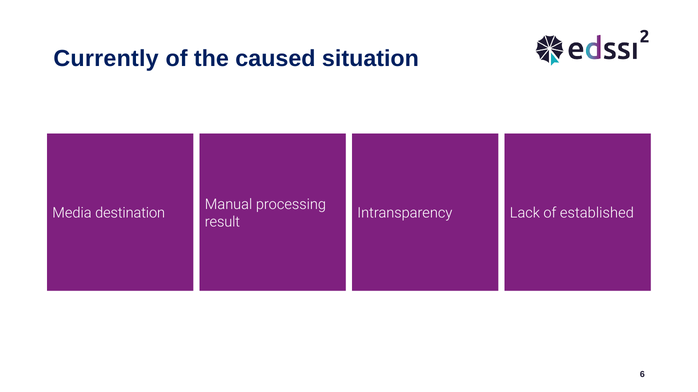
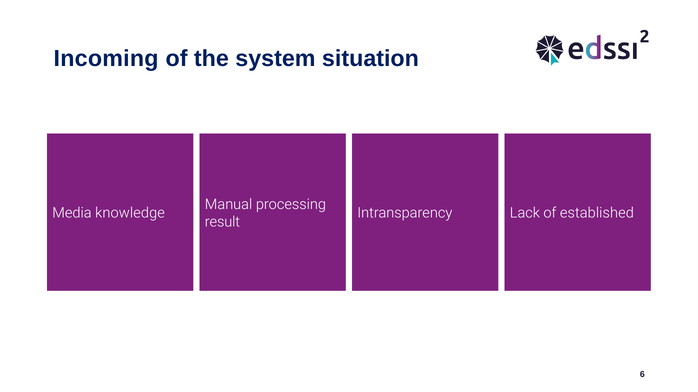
Currently: Currently -> Incoming (106, 59)
caused: caused -> system (275, 59)
destination: destination -> knowledge (130, 214)
